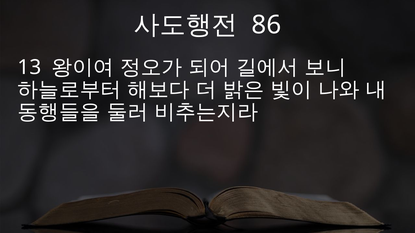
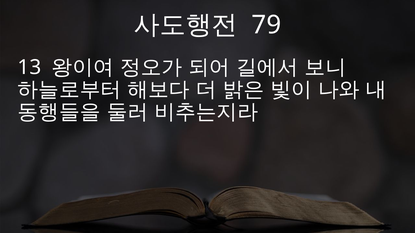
86: 86 -> 79 (266, 25)
